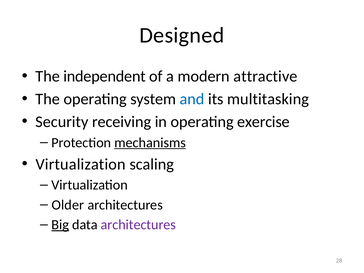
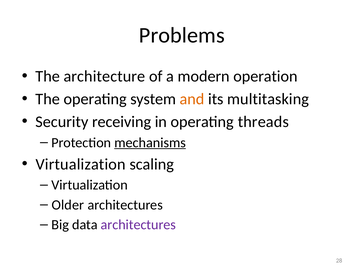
Designed: Designed -> Problems (182, 35)
independent: independent -> architecture (104, 76)
attractive: attractive -> operation (266, 76)
and colour: blue -> orange (192, 99)
exercise: exercise -> threads (263, 122)
Big underline: present -> none (60, 225)
